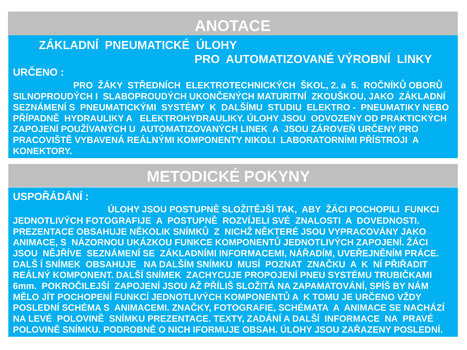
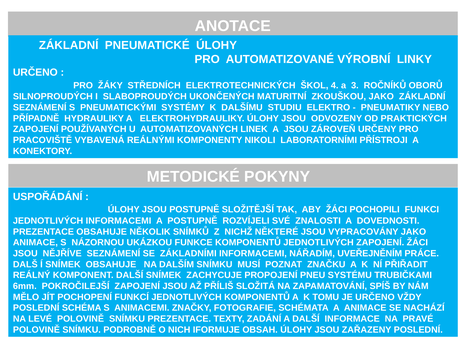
2: 2 -> 4 (335, 85)
5: 5 -> 3 (355, 85)
JEDNOTLIVÝCH FOTOGRAFIJE: FOTOGRAFIJE -> INFORMACEMI (119, 221)
